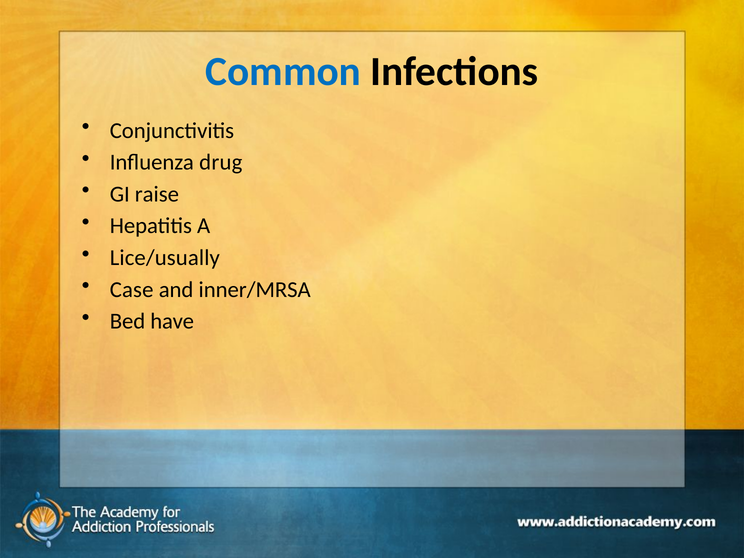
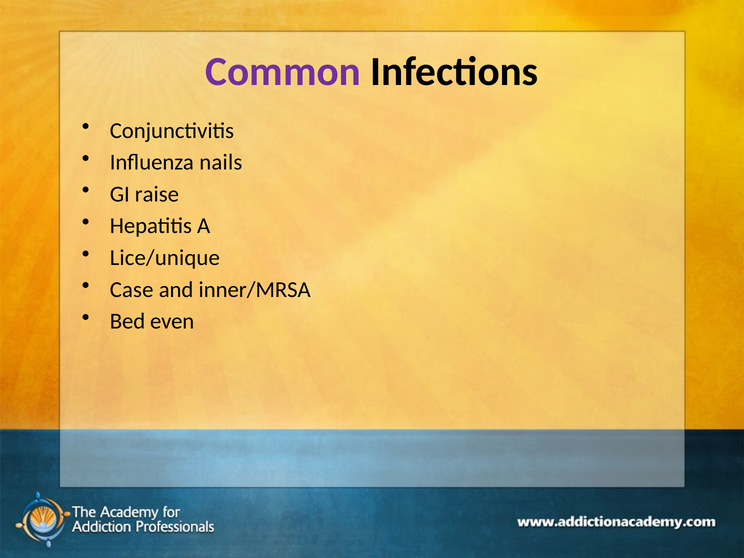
Common colour: blue -> purple (283, 72)
drug: drug -> nails (221, 162)
Lice/usually: Lice/usually -> Lice/unique (165, 258)
have: have -> even (172, 321)
